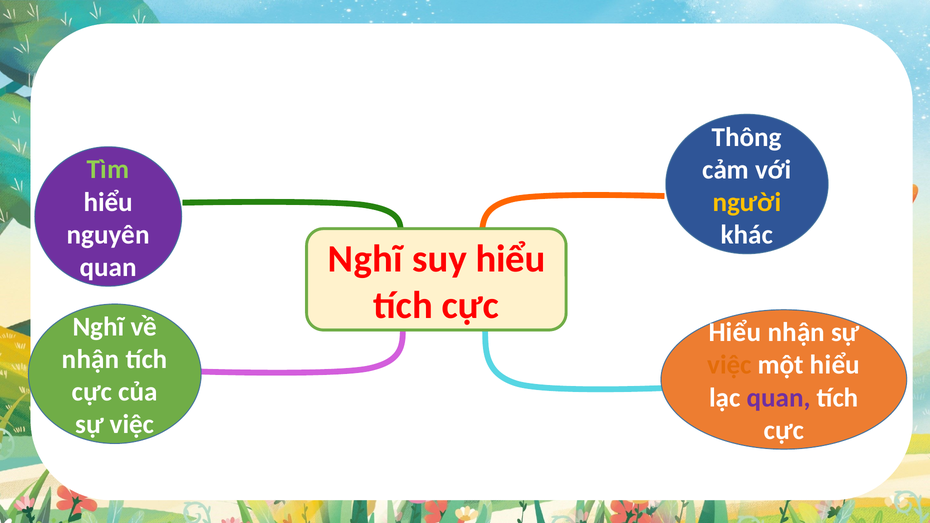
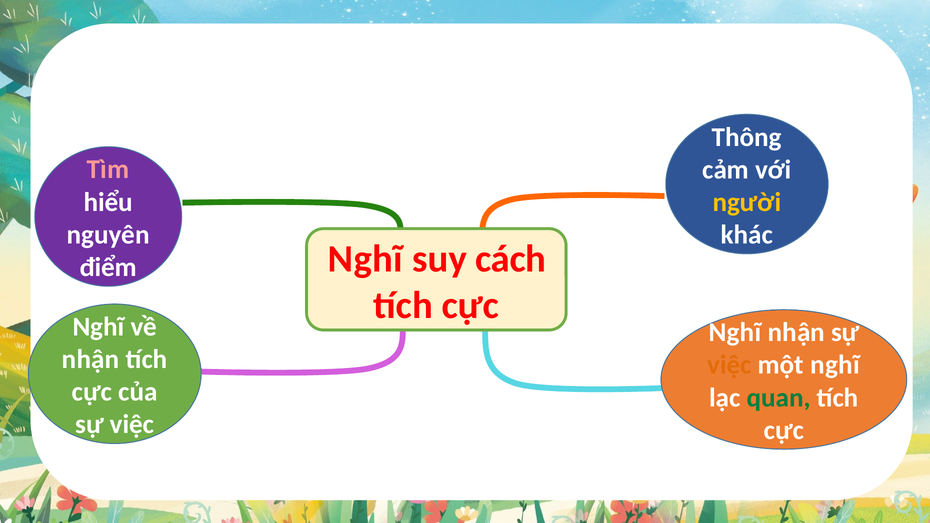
Tìm colour: light green -> pink (108, 170)
suy hiểu: hiểu -> cách (511, 259)
quan: quan -> điểm (108, 267)
Hiểu: Hiểu -> Nghĩ (735, 333)
một hiểu: hiểu -> nghĩ (835, 365)
quan colour: purple -> green (779, 398)
